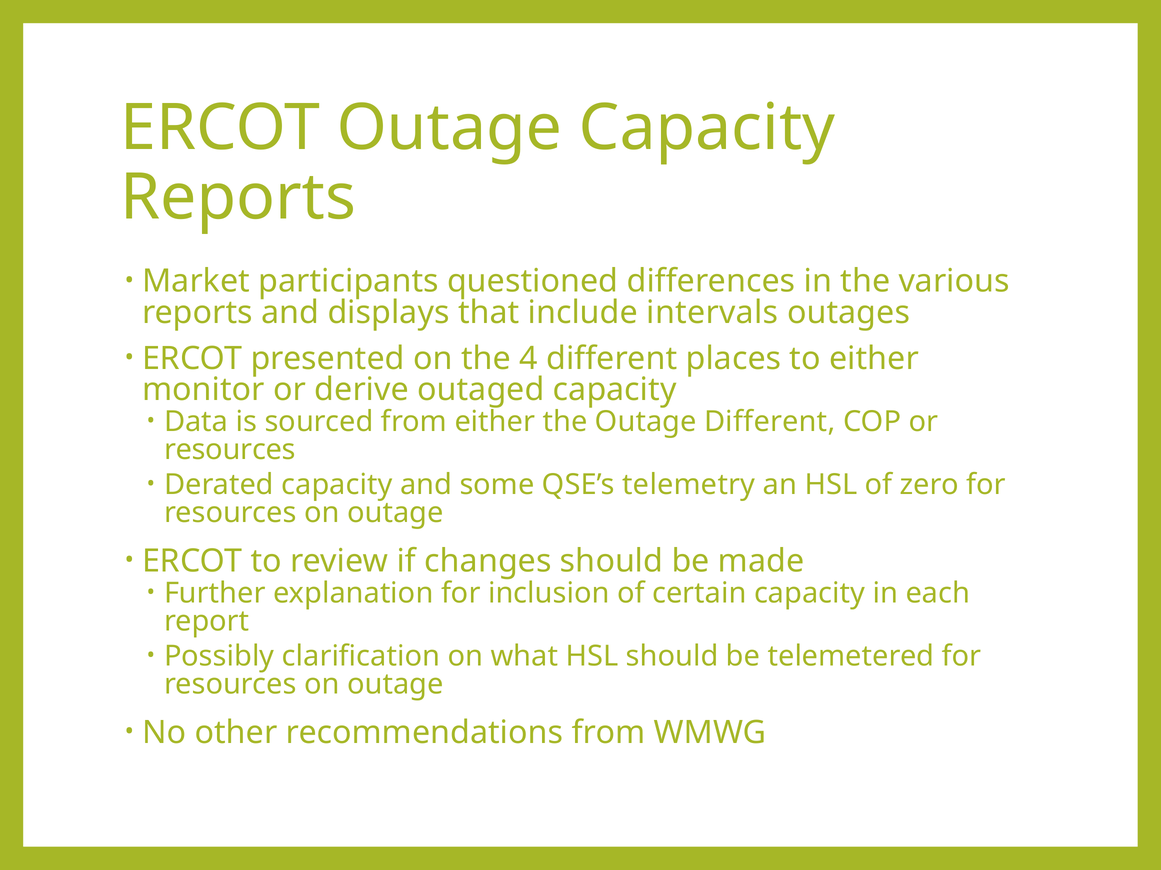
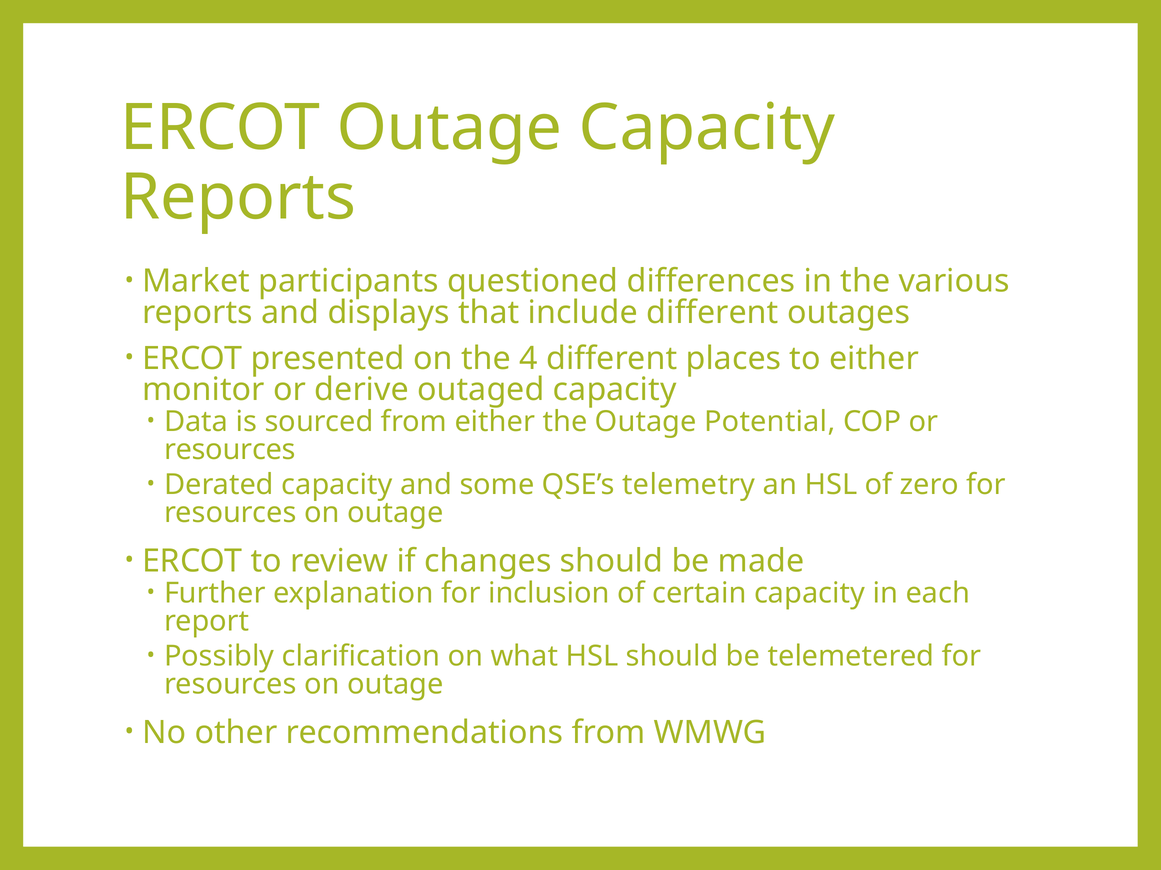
include intervals: intervals -> different (713, 313)
Outage Different: Different -> Potential (770, 422)
